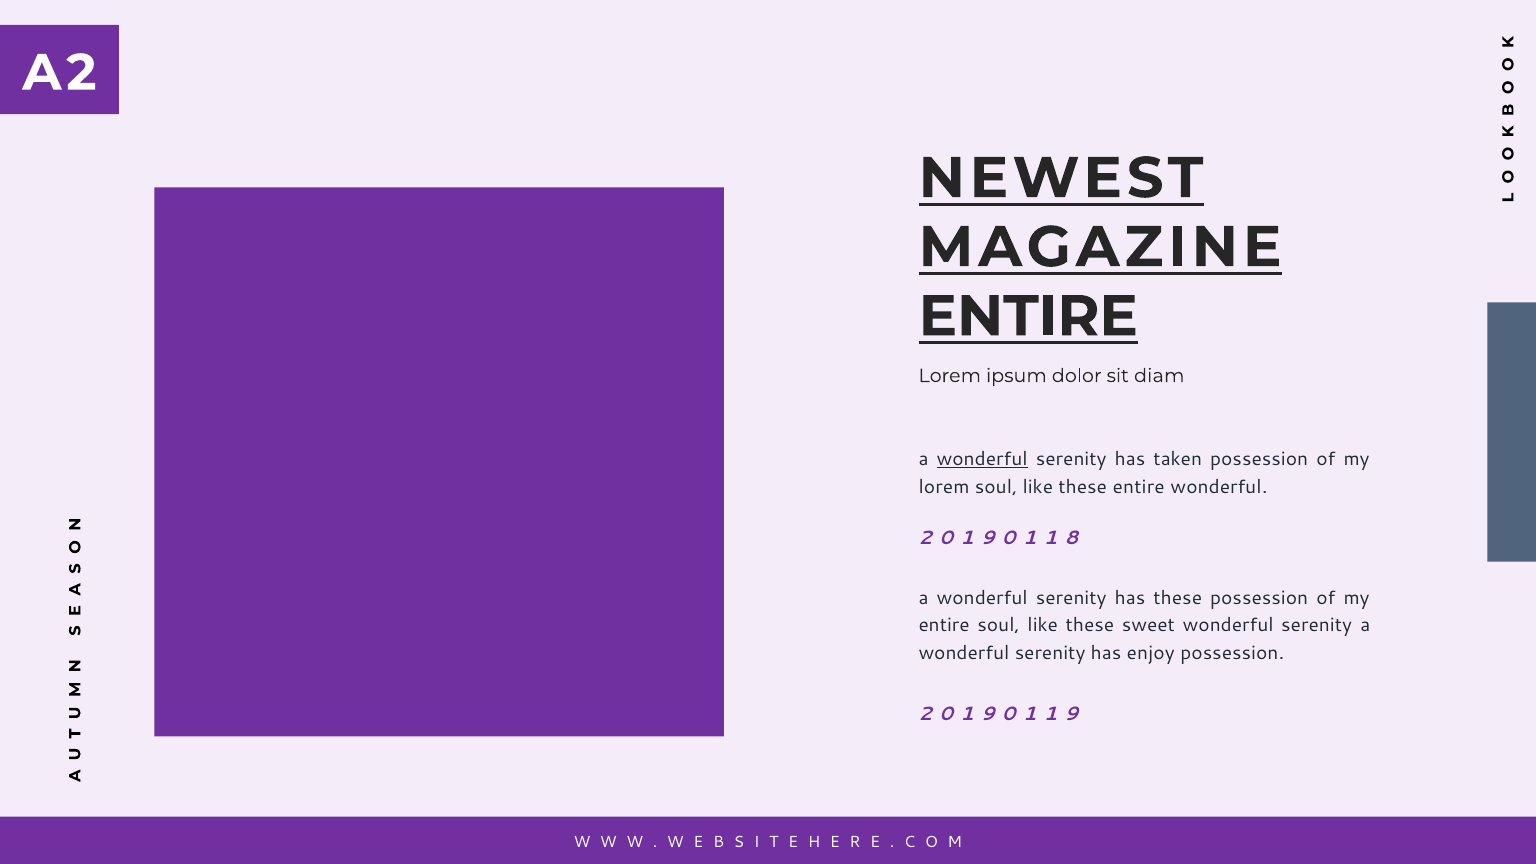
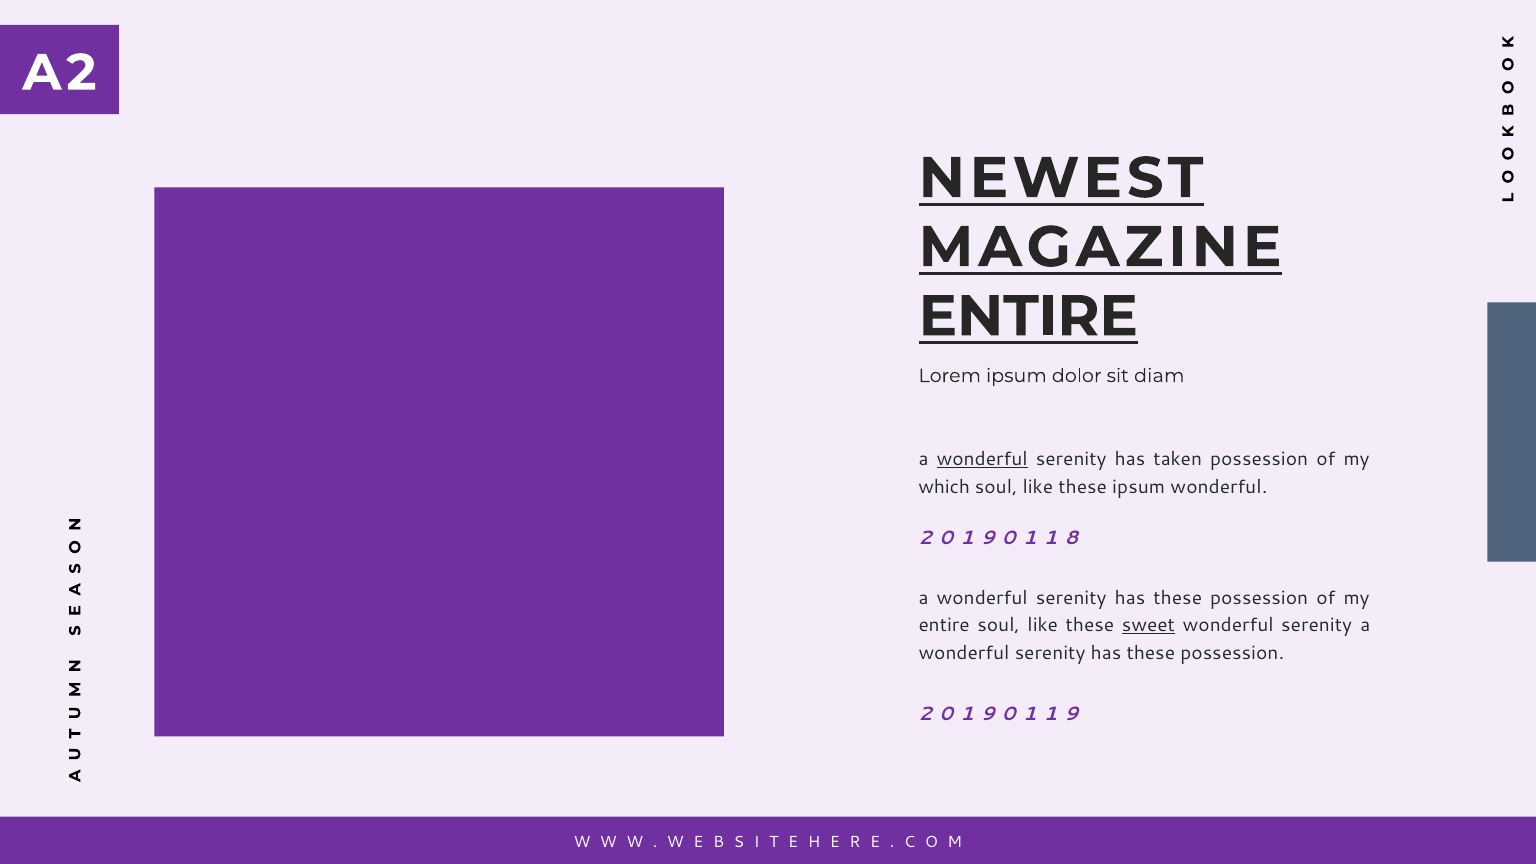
lorem: lorem -> which (944, 487)
these entire: entire -> ipsum (1139, 487)
sweet underline: none -> present (1148, 626)
enjoy: enjoy -> these (1151, 653)
